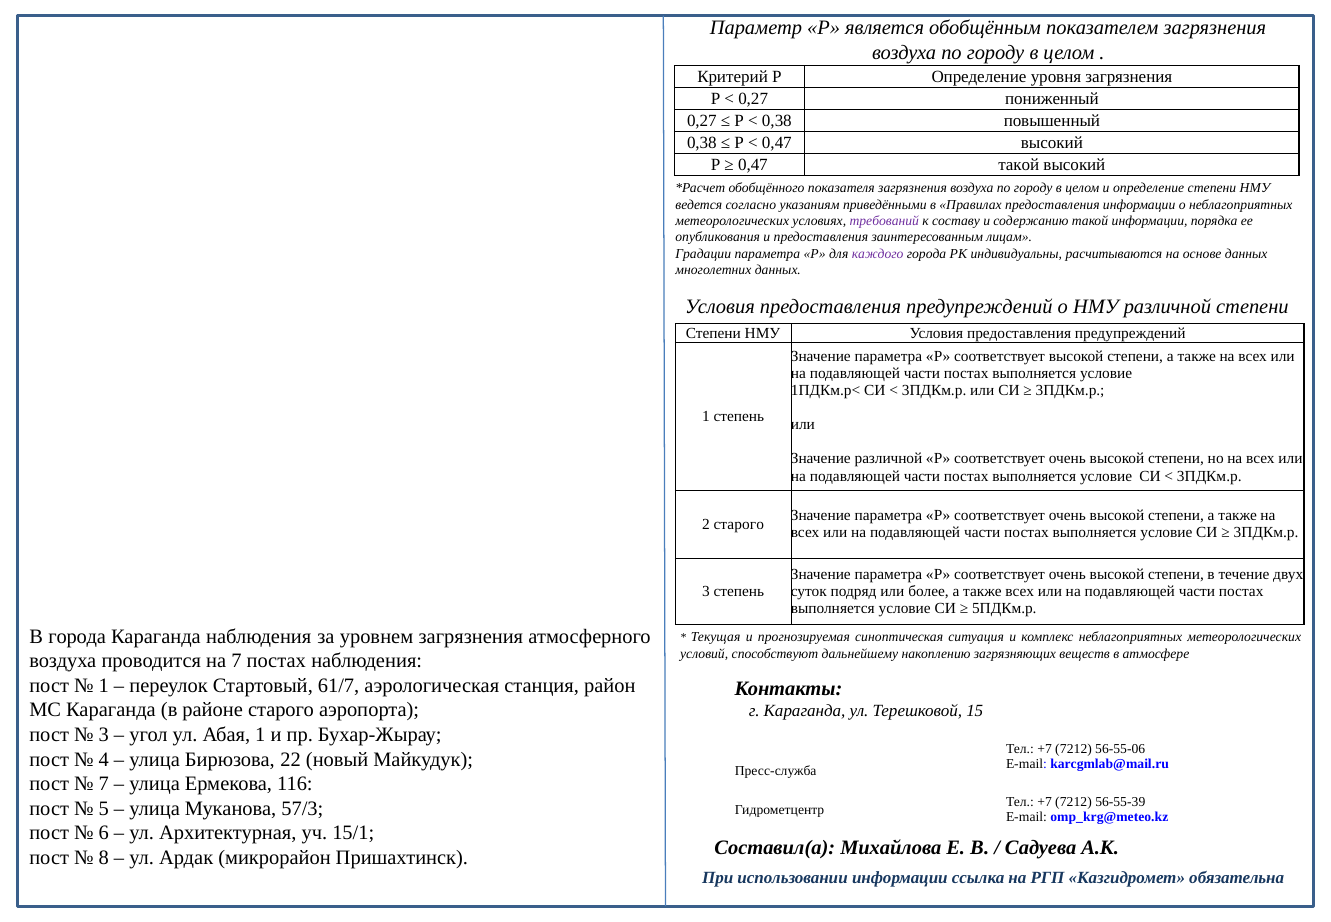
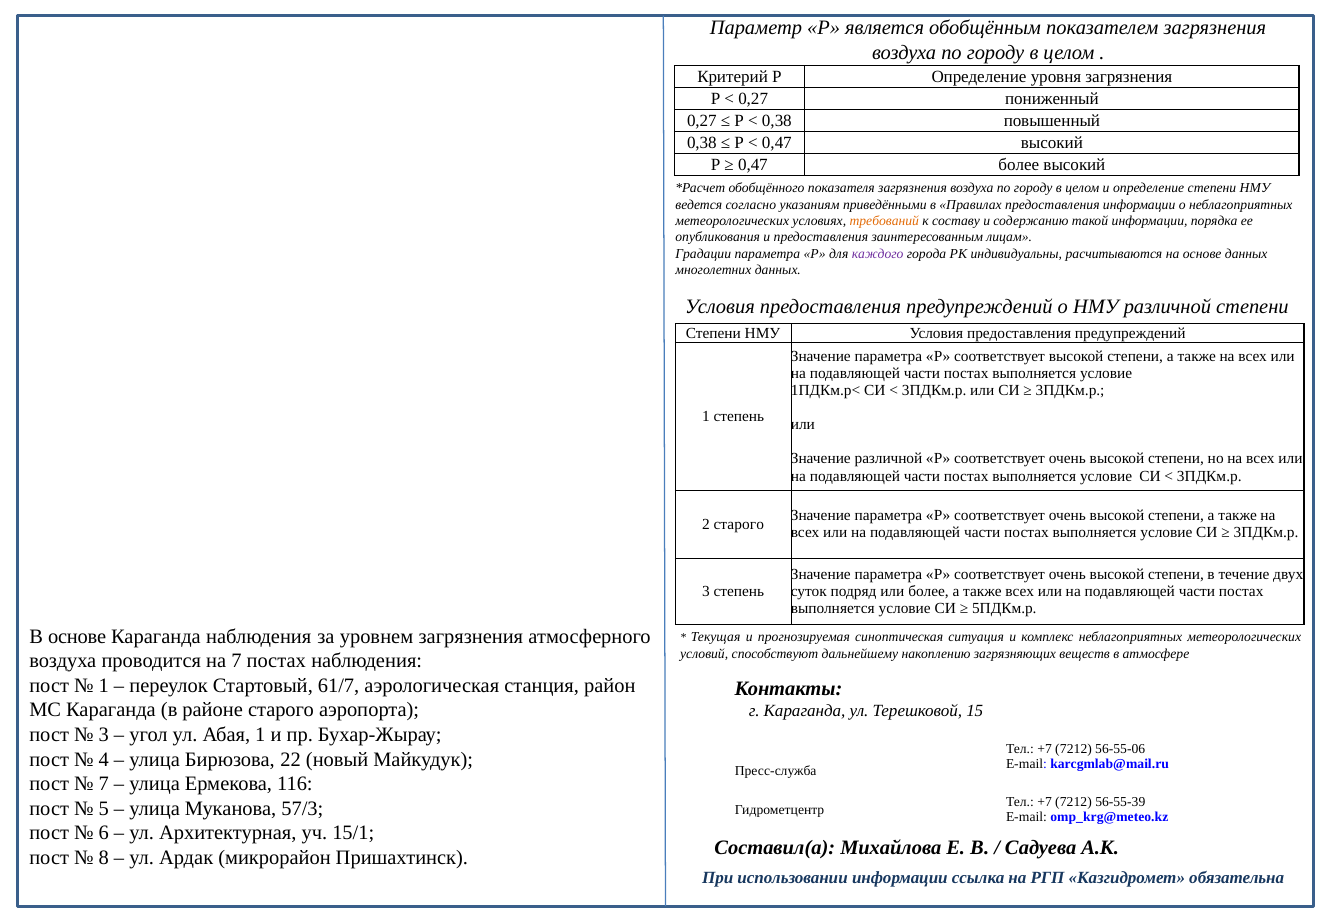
0,47 такой: такой -> более (1019, 164)
требований colour: purple -> orange (884, 221)
В города: города -> основе (77, 636)
